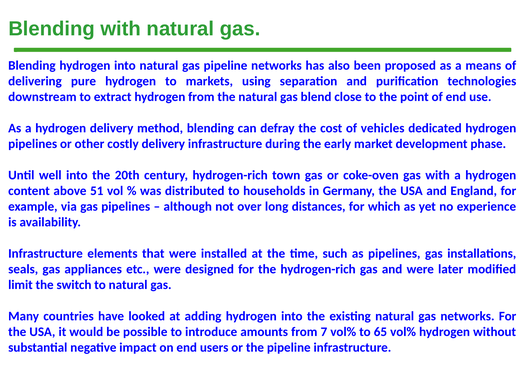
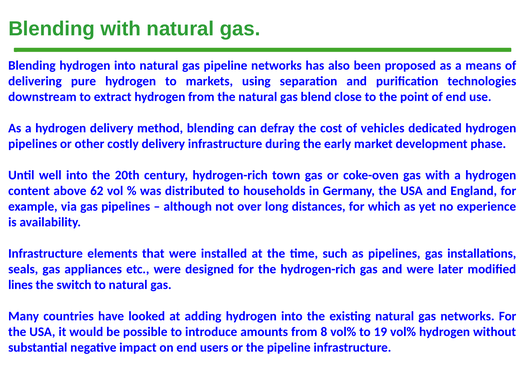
51: 51 -> 62 (97, 191)
limit: limit -> lines (20, 285)
7: 7 -> 8 (324, 331)
65: 65 -> 19 (380, 331)
